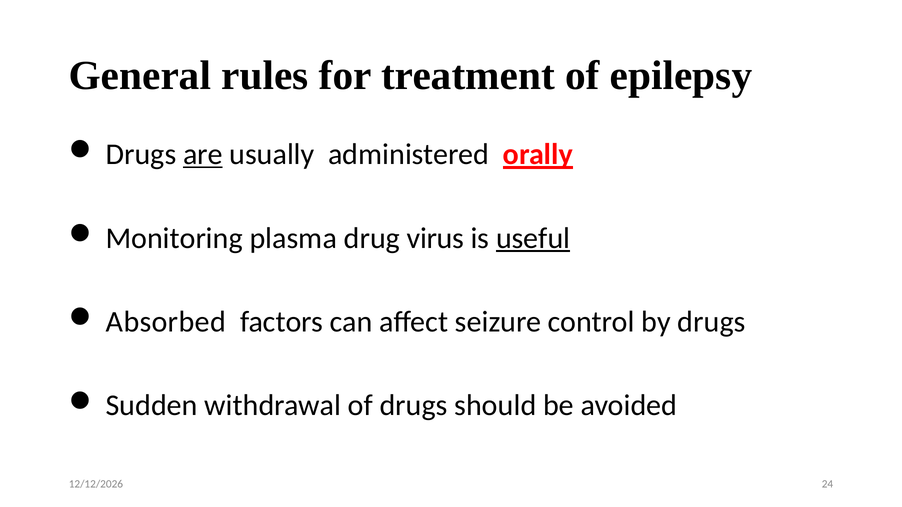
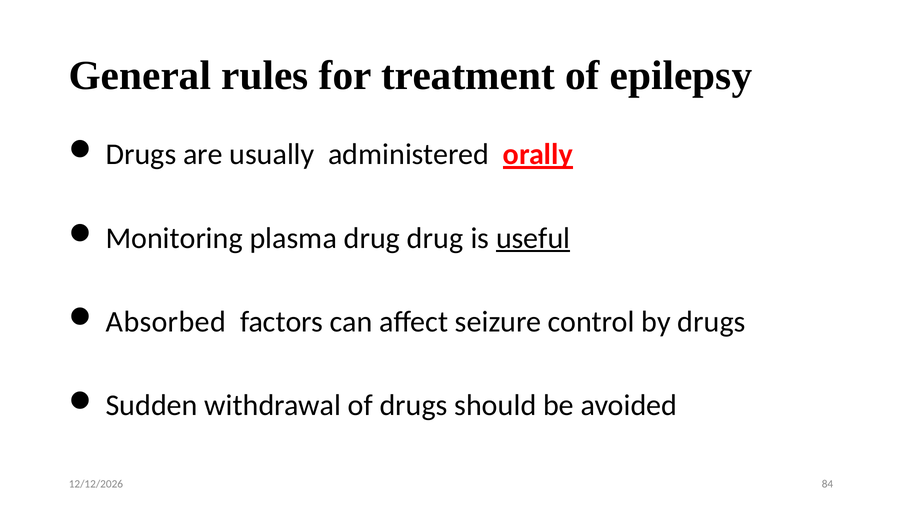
are underline: present -> none (203, 155)
drug virus: virus -> drug (435, 238)
24: 24 -> 84 (827, 484)
